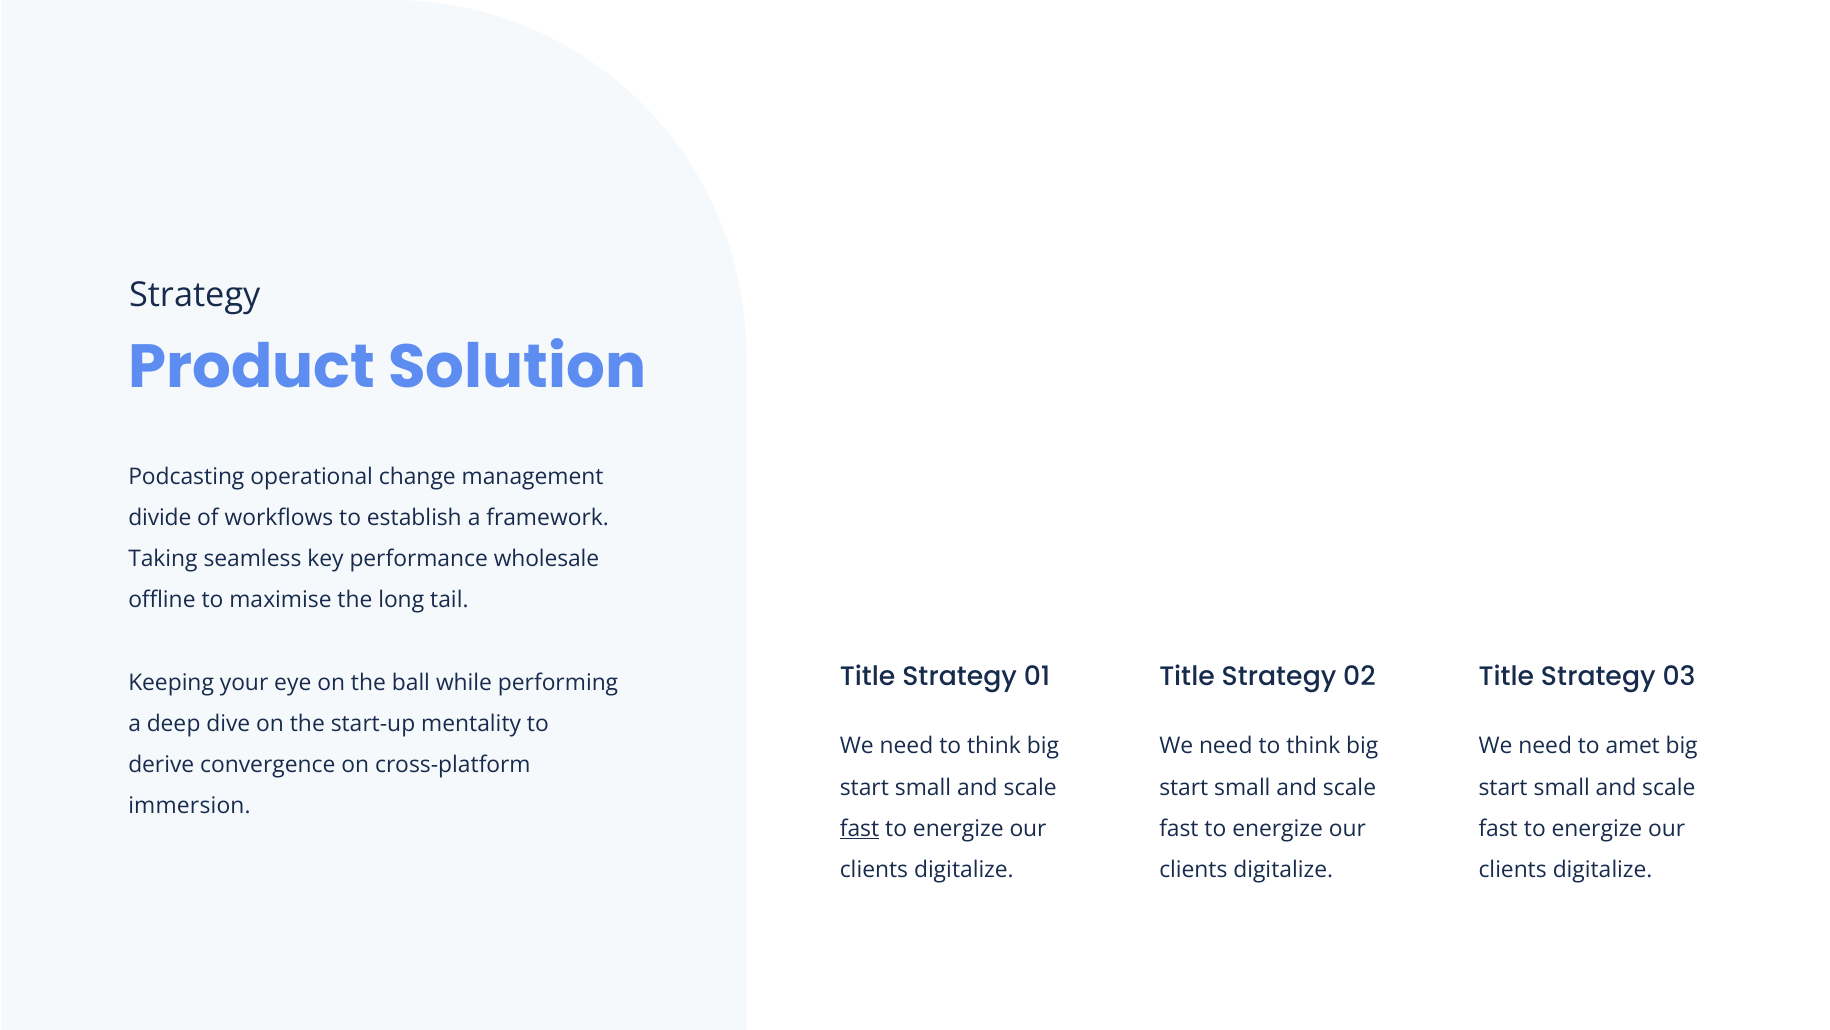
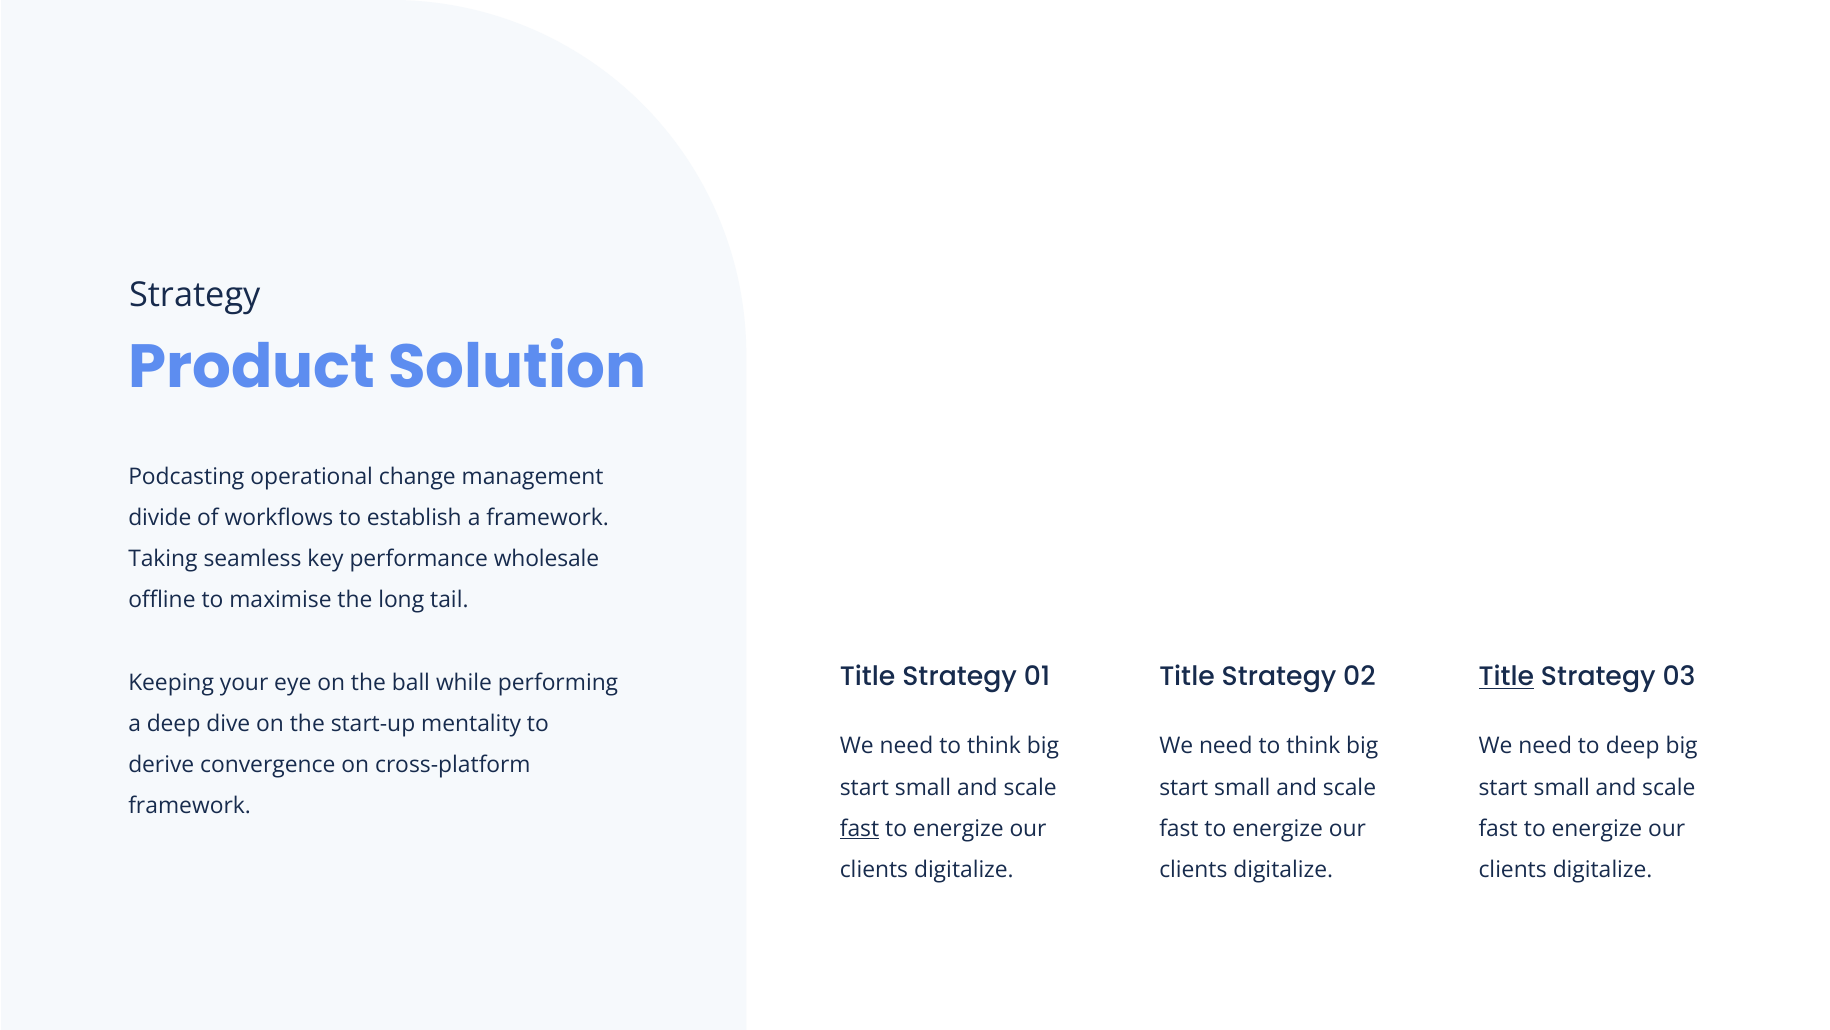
Title underline: none -> present (1506, 677)
to amet: amet -> deep (1633, 746)
immersion: immersion -> framework (190, 806)
